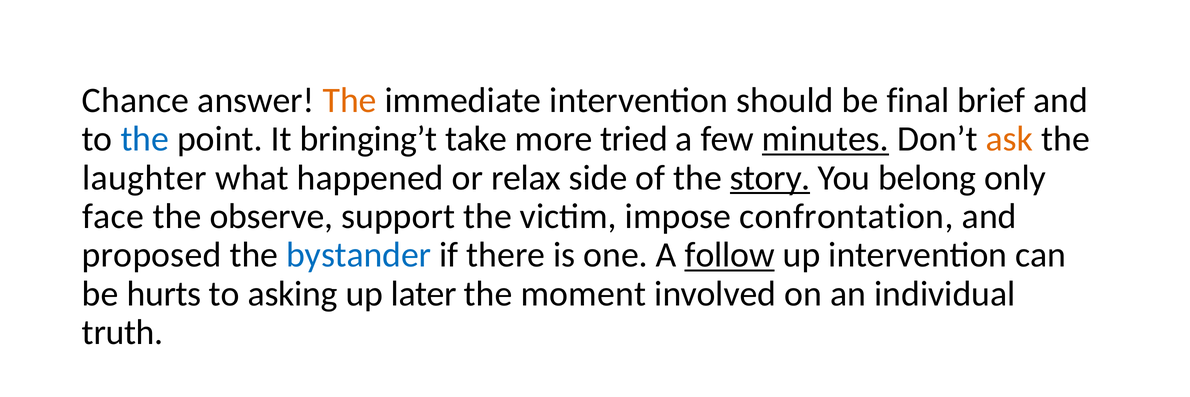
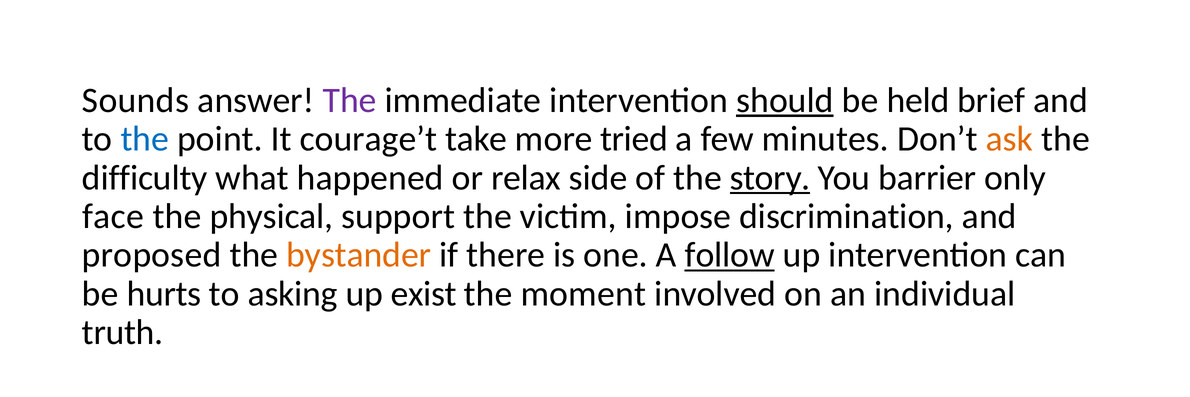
Chance: Chance -> Sounds (135, 100)
The colour: orange -> purple (350, 100)
should underline: none -> present (785, 100)
final: final -> held (918, 100)
bringing’t: bringing’t -> courage’t (368, 139)
minutes underline: present -> none (825, 139)
laughter: laughter -> difficulty (145, 178)
belong: belong -> barrier (927, 178)
observe: observe -> physical (271, 216)
confrontation: confrontation -> discrimination (847, 216)
bystander colour: blue -> orange (359, 255)
later: later -> exist (424, 294)
